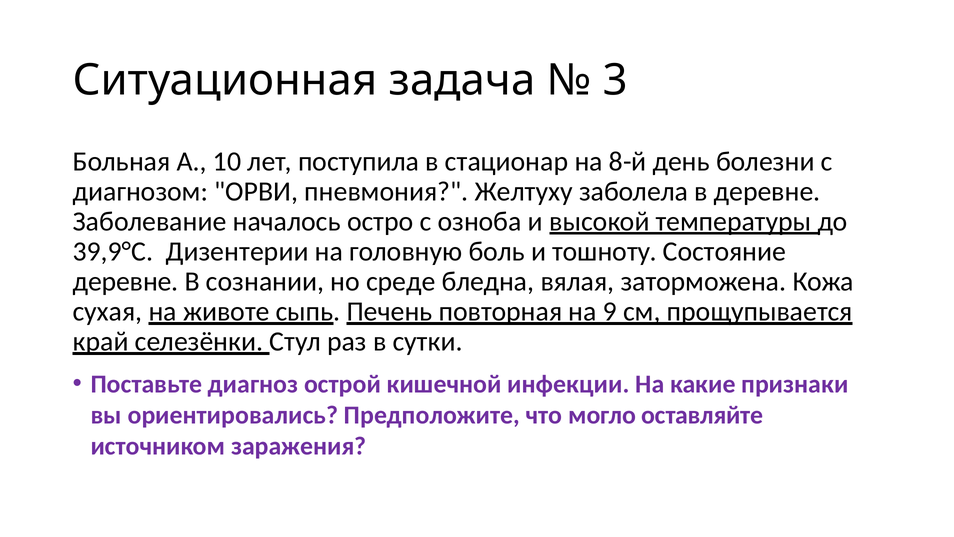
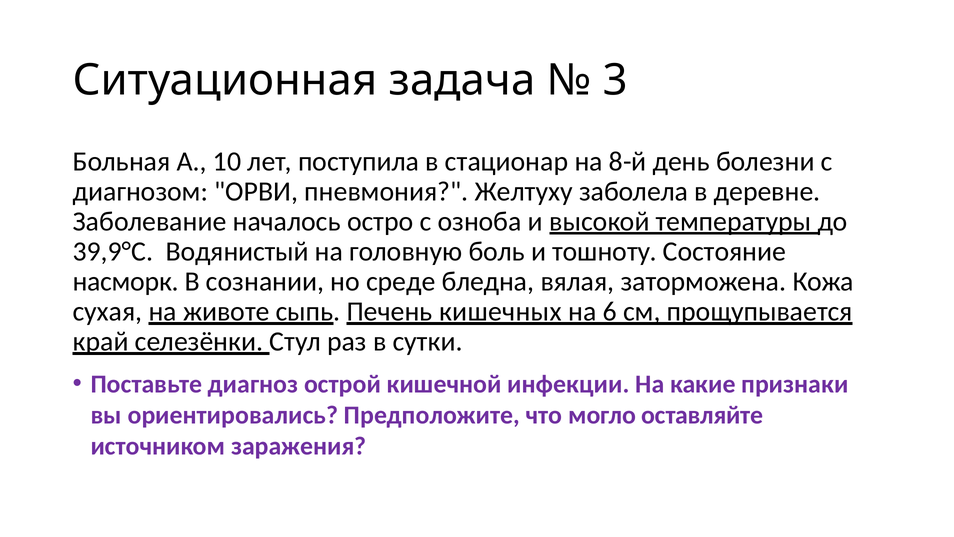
Дизентерии: Дизентерии -> Водянистый (237, 251)
деревне: деревне -> насморк (126, 281)
повторная: повторная -> кишечных (500, 311)
9: 9 -> 6 (610, 311)
